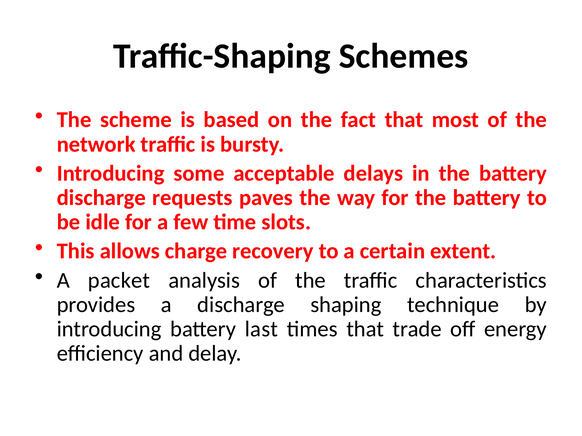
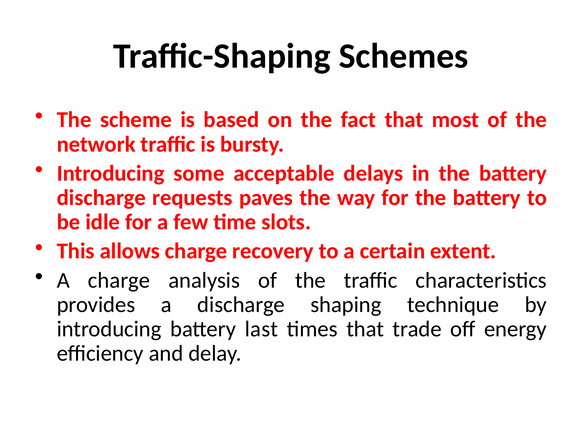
A packet: packet -> charge (119, 281)
